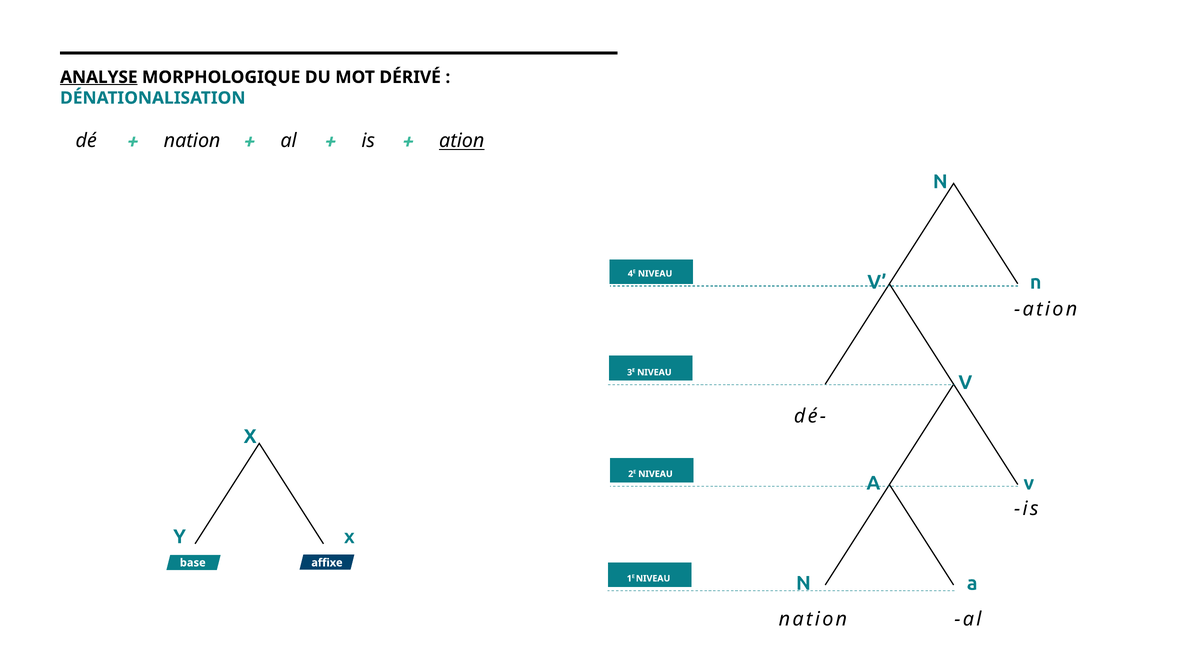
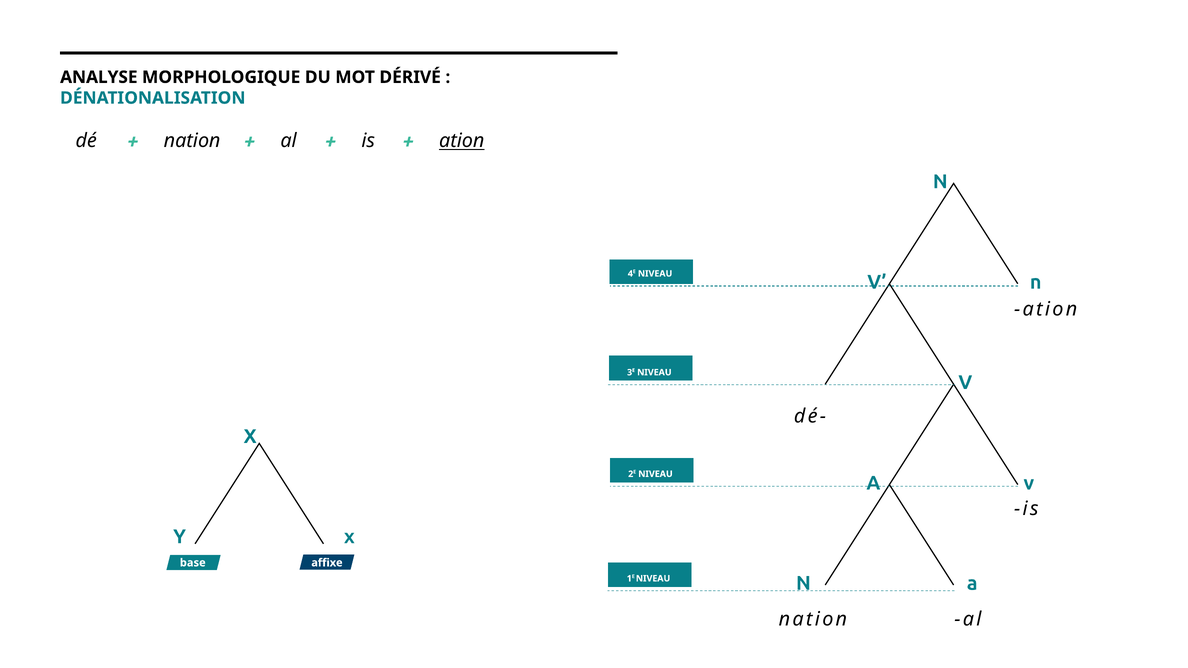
ANALYSE underline: present -> none (99, 77)
